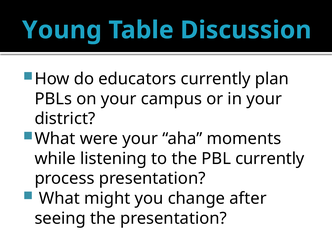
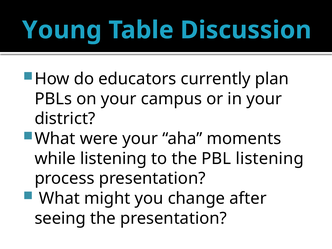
PBL currently: currently -> listening (270, 159)
